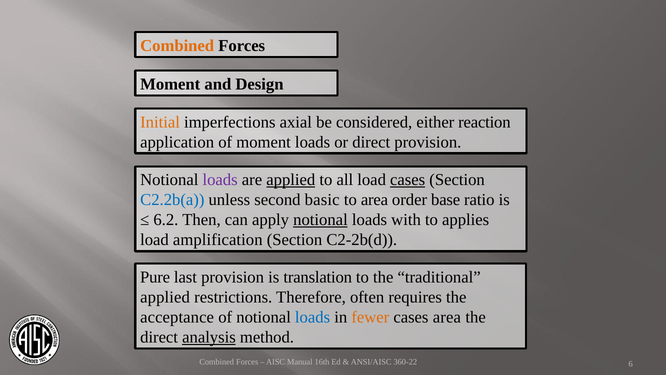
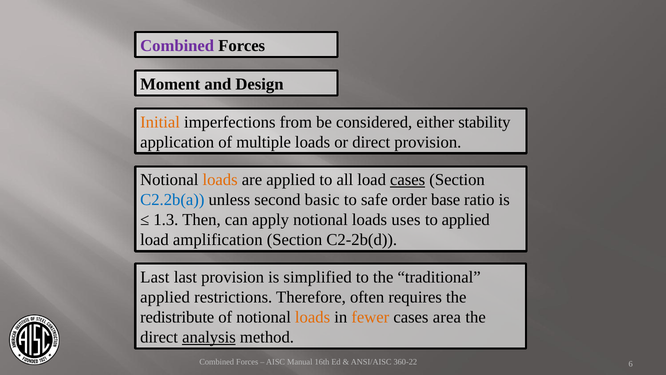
Combined colour: orange -> purple (177, 46)
axial: axial -> from (296, 122)
reaction: reaction -> stability (484, 122)
of moment: moment -> multiple (264, 142)
loads colour: purple -> orange (220, 180)
applied underline: present -> none (291, 180)
to area: area -> safe (374, 200)
6.2: 6.2 -> 1.3 (166, 220)
notional underline: present -> none (320, 220)
with: with -> uses (406, 220)
to applies: applies -> applied (466, 220)
Pure: Pure -> Last (155, 277)
translation: translation -> simplified (318, 277)
acceptance: acceptance -> redistribute (177, 317)
loads colour: blue -> orange (313, 317)
